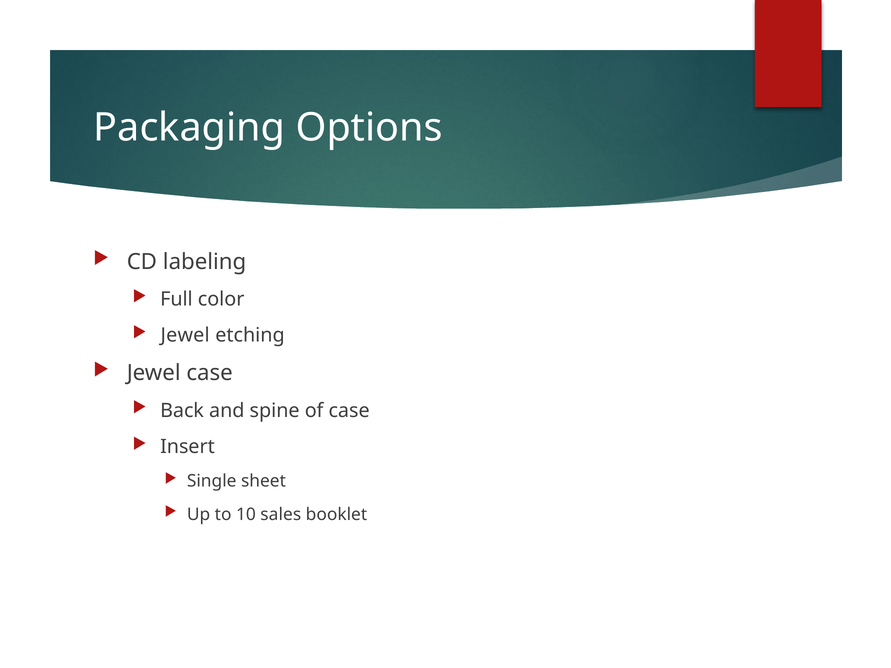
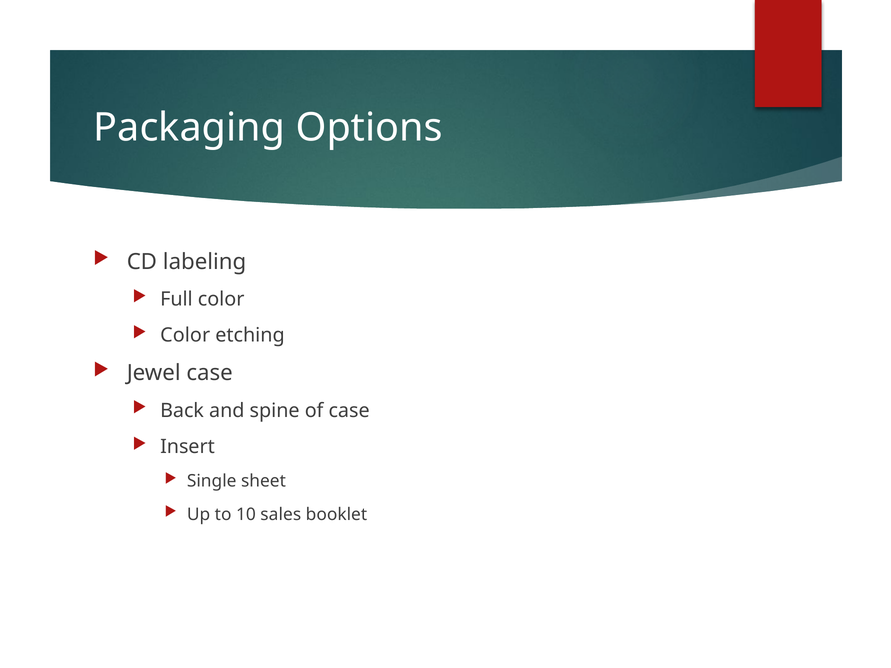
Jewel: Jewel -> Color (185, 335)
